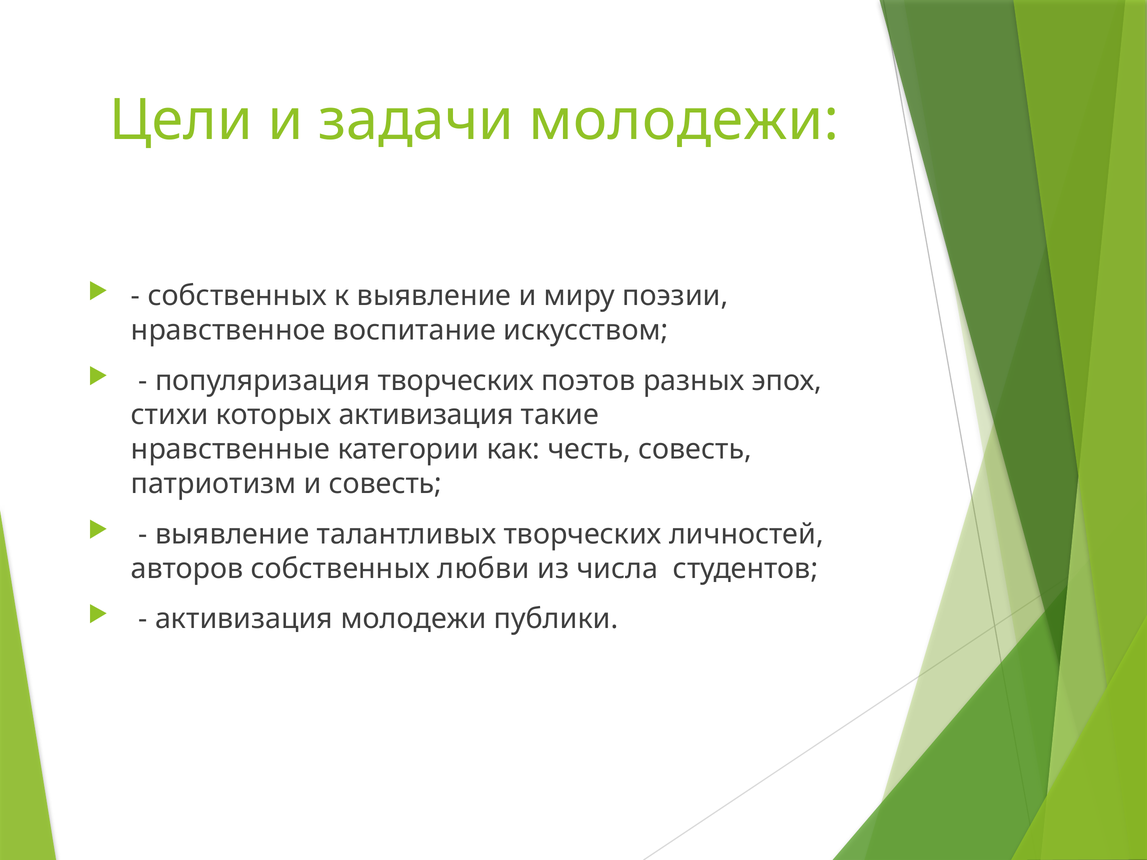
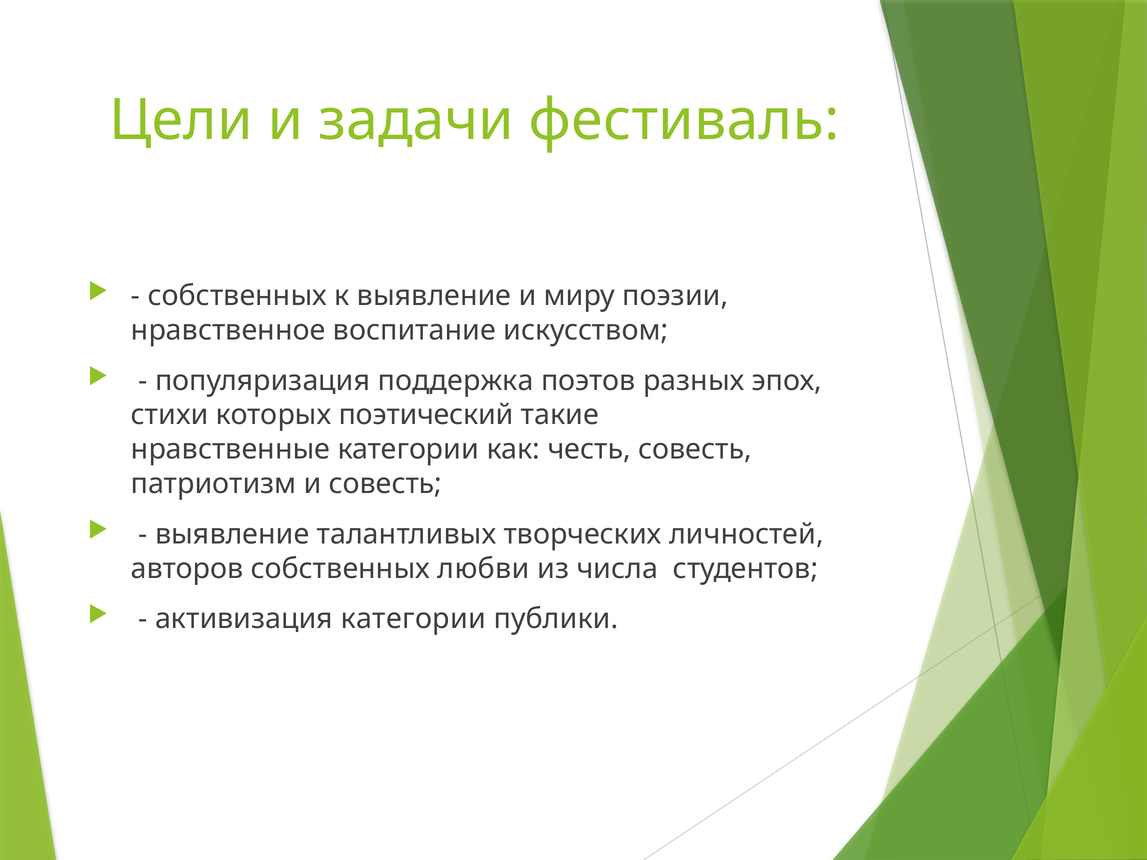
задачи молодежи: молодежи -> фестиваль (684, 121)
популяризация творческих: творческих -> поддержка (456, 381)
которых активизация: активизация -> поэтический (426, 415)
активизация молодежи: молодежи -> категории (413, 619)
